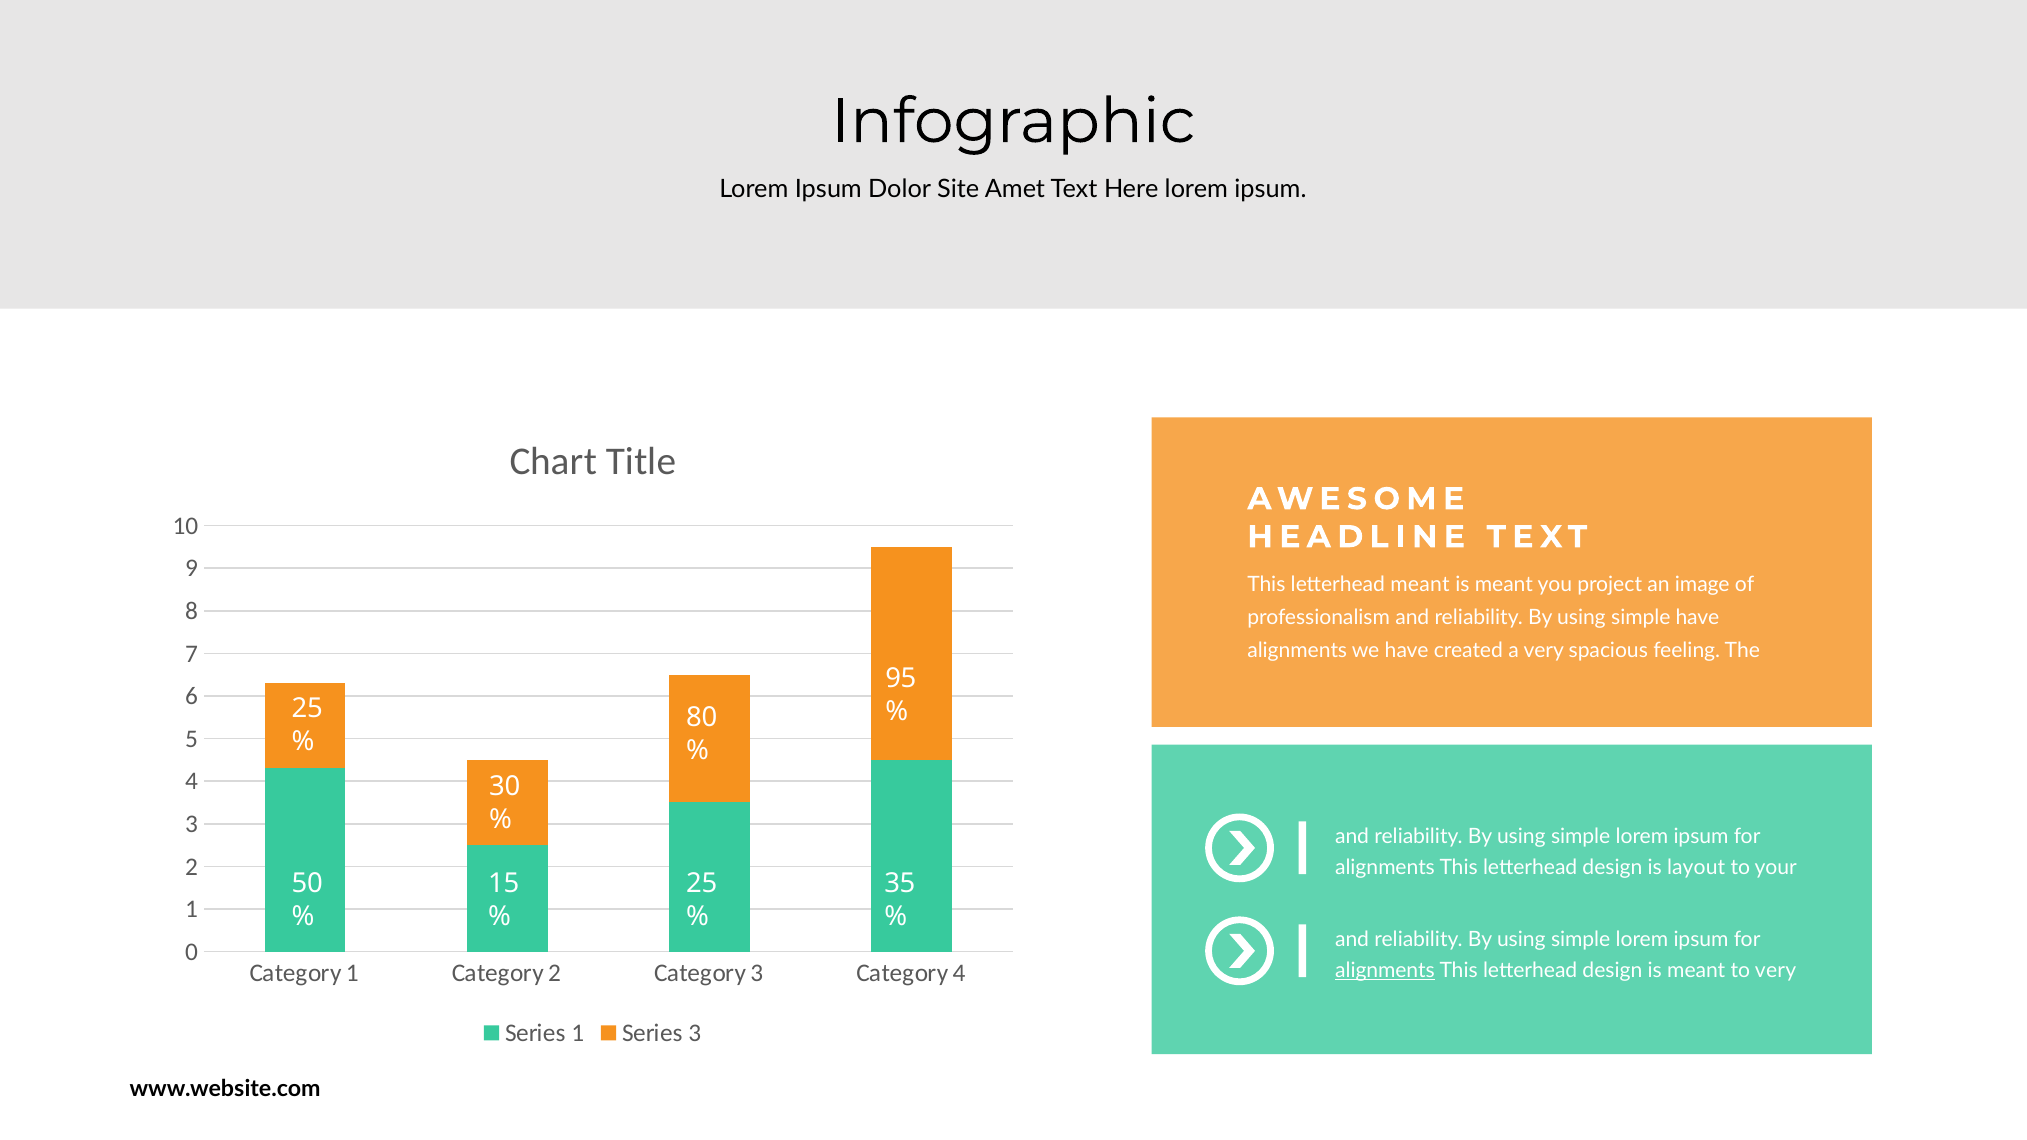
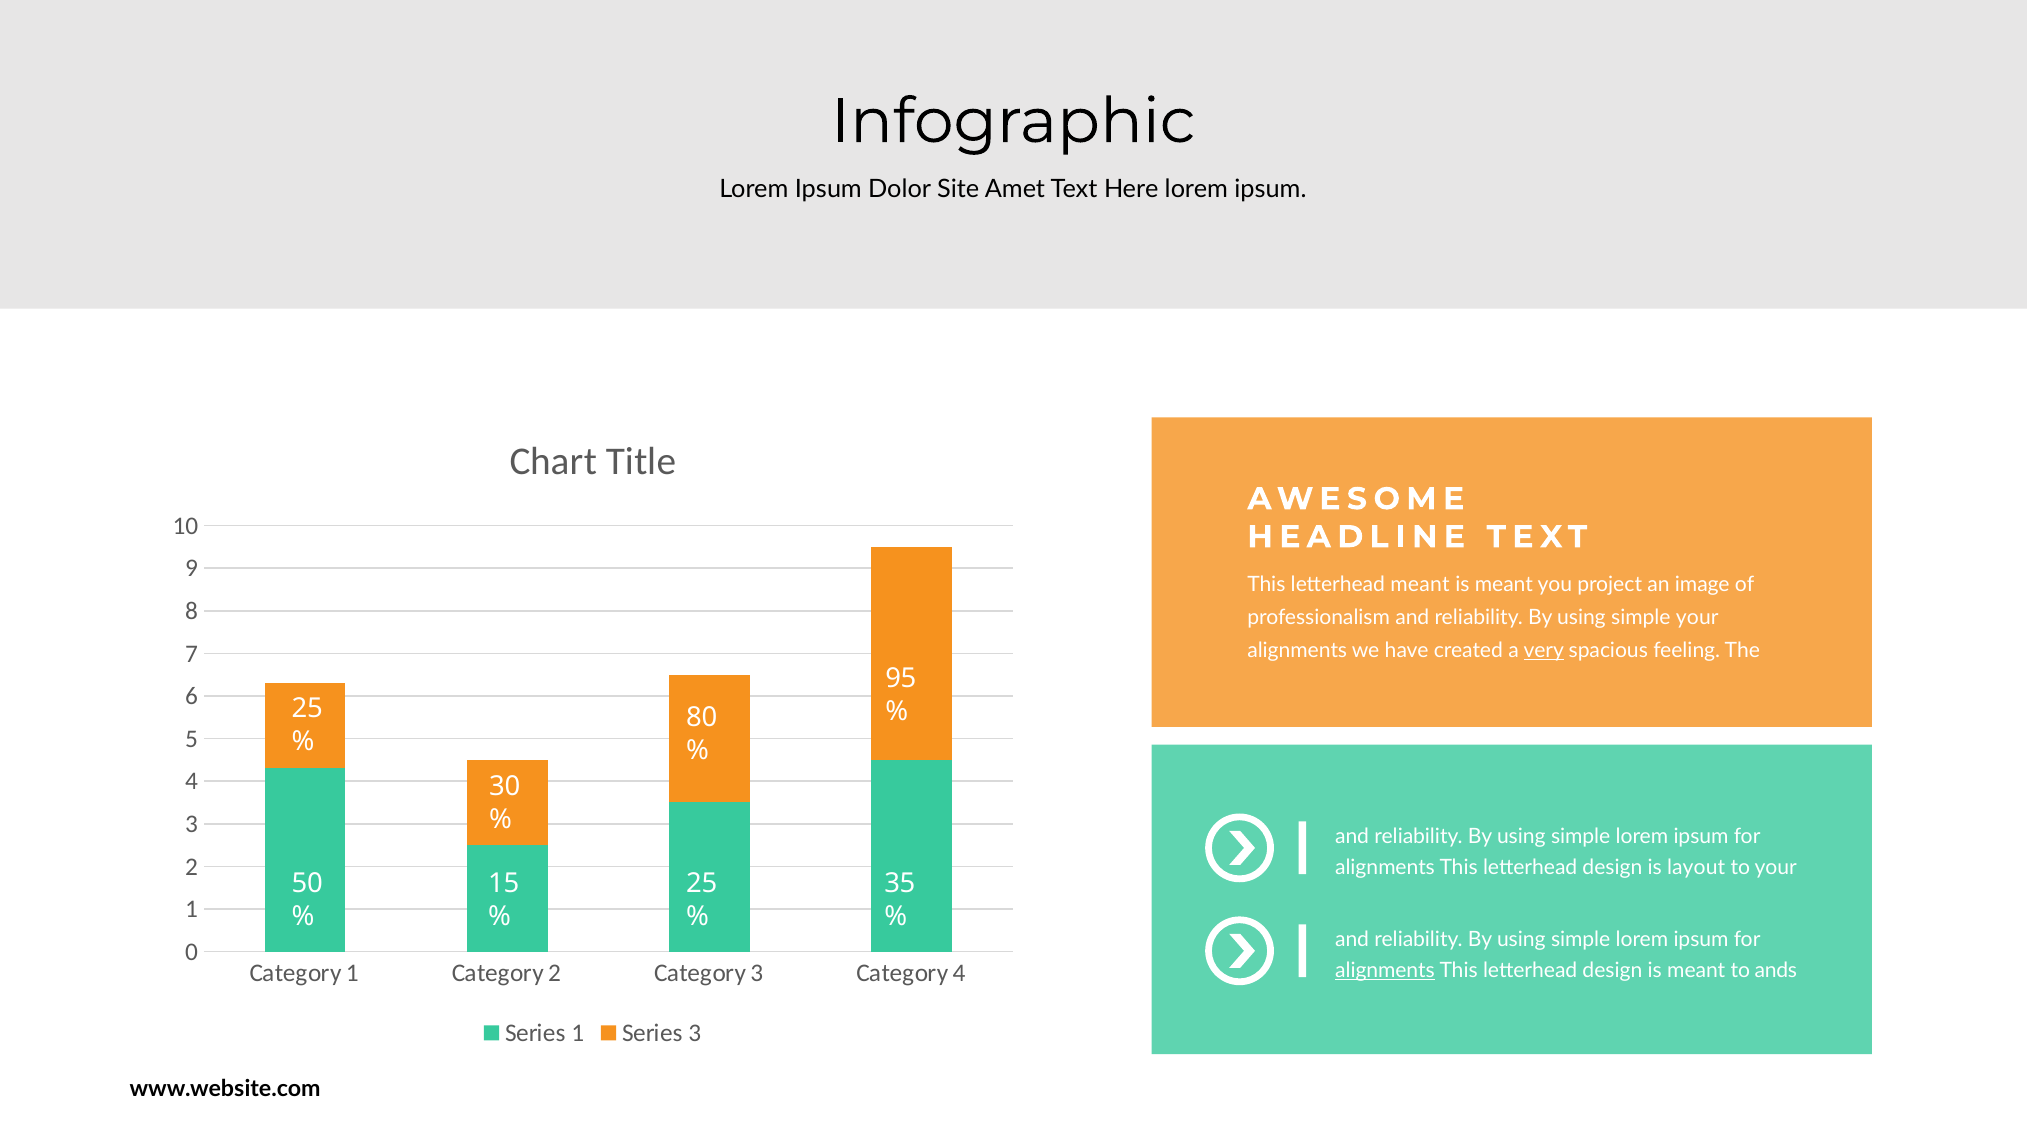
simple have: have -> your (1697, 617)
very underline: none -> present (1544, 650)
to very: very -> ands (1776, 971)
